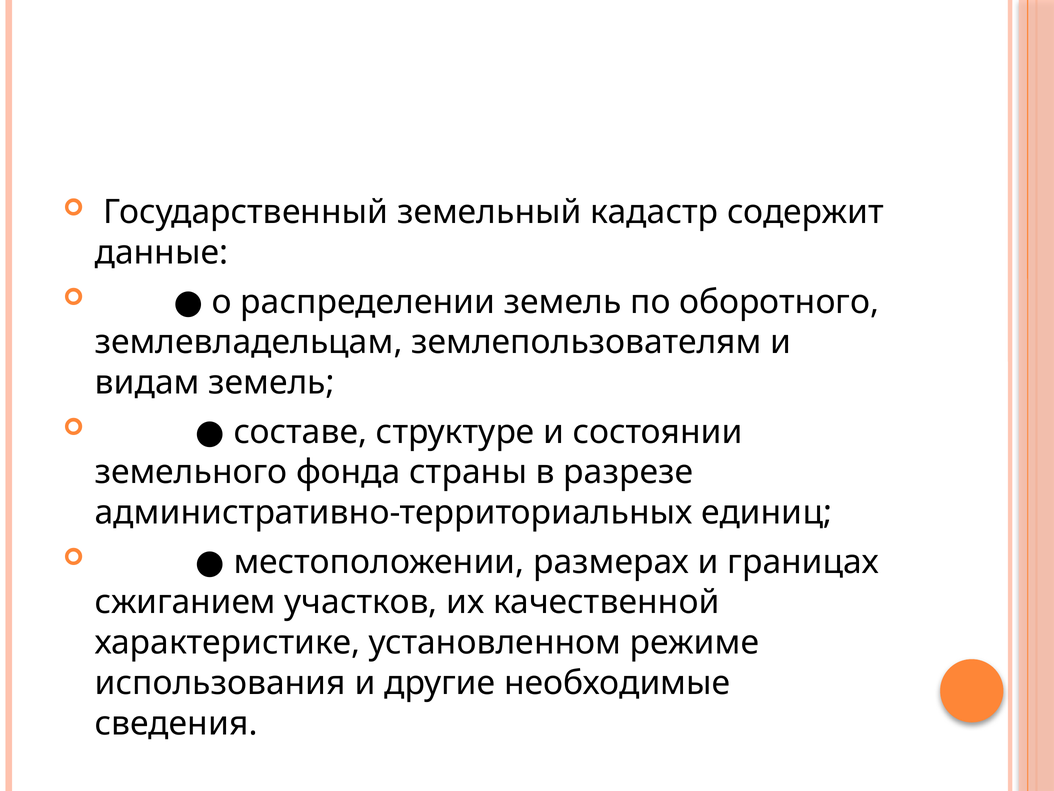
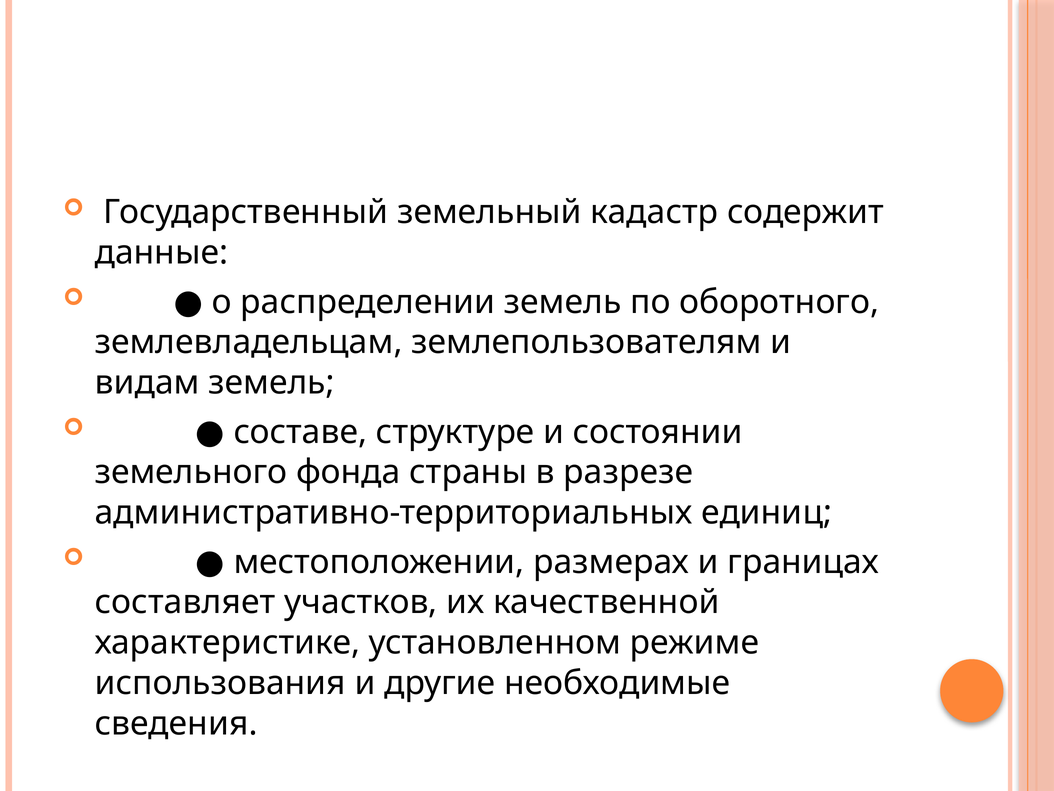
сжиганием: сжиганием -> составляет (185, 602)
